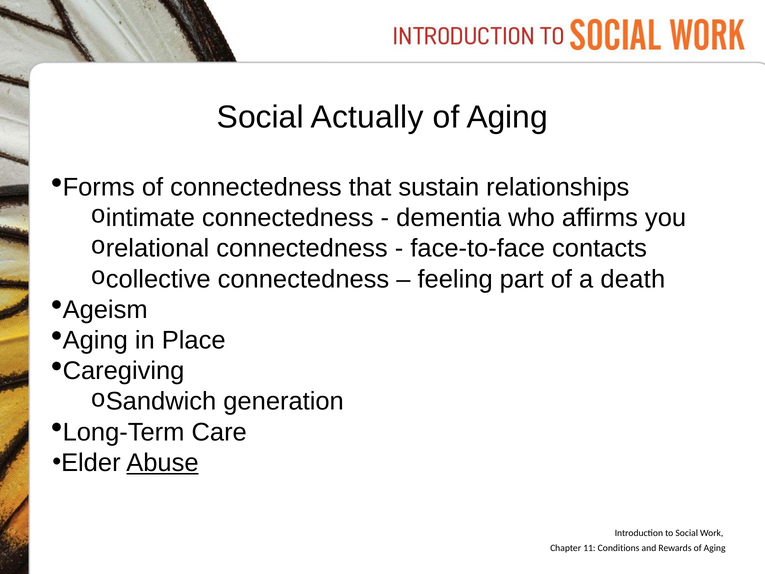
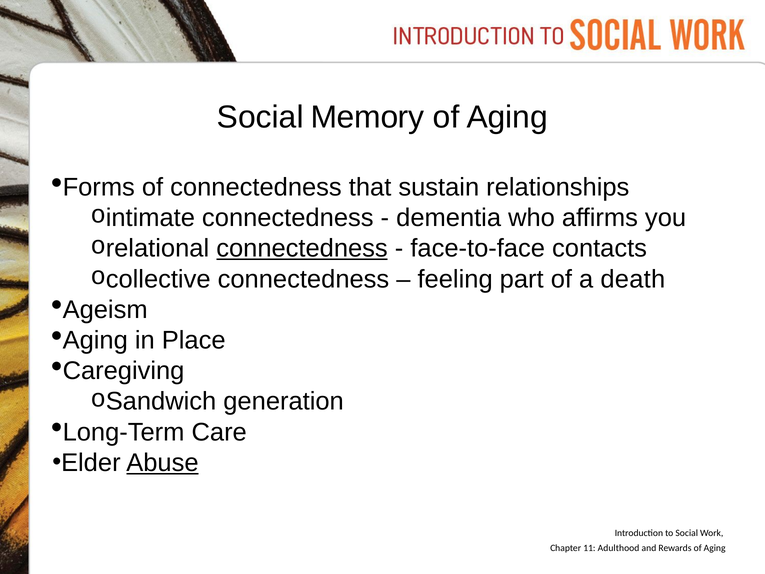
Actually: Actually -> Memory (367, 117)
connectedness underline: none -> present (302, 248)
Conditions: Conditions -> Adulthood (619, 548)
